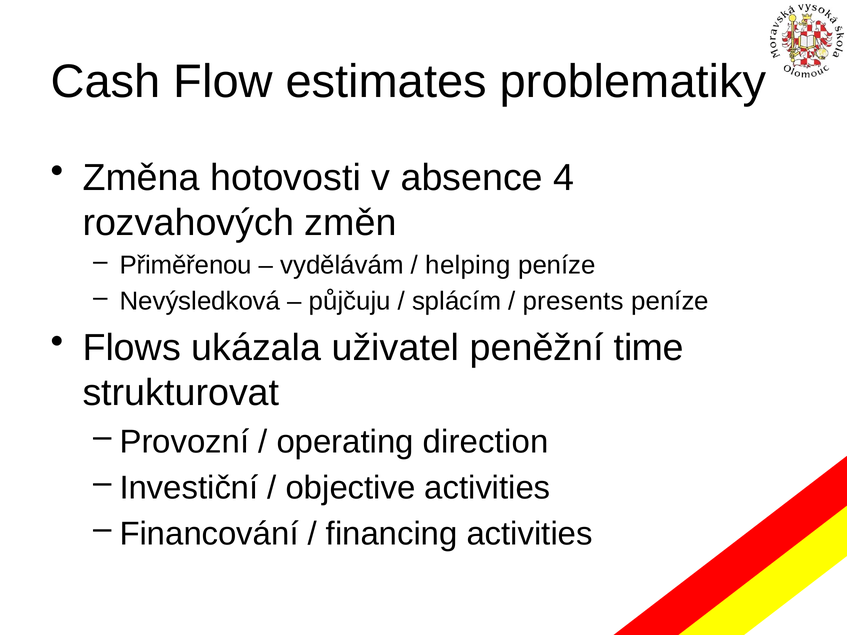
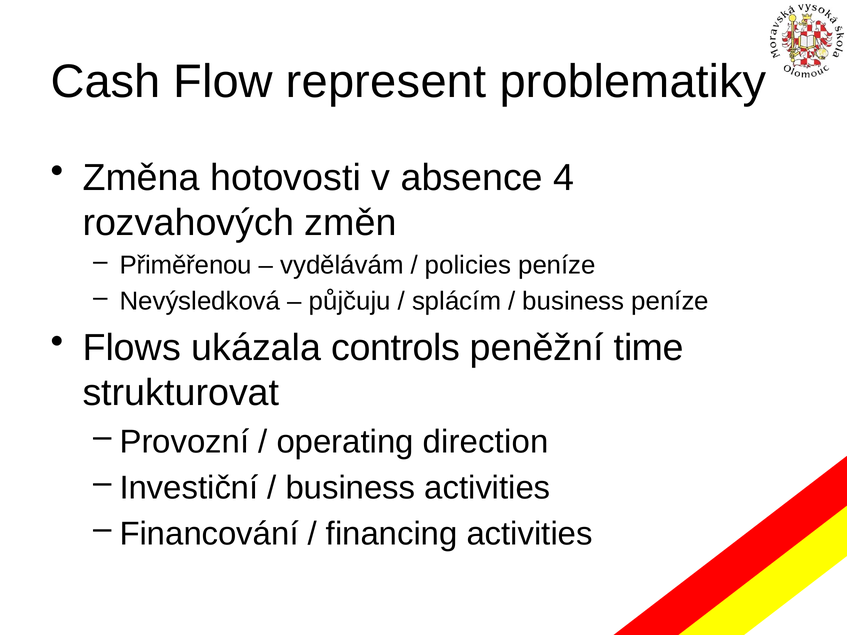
estimates: estimates -> represent (386, 82)
helping: helping -> policies (468, 265)
presents: presents -> business (573, 302)
uživatel: uživatel -> controls (396, 348)
objective: objective -> business (351, 488)
